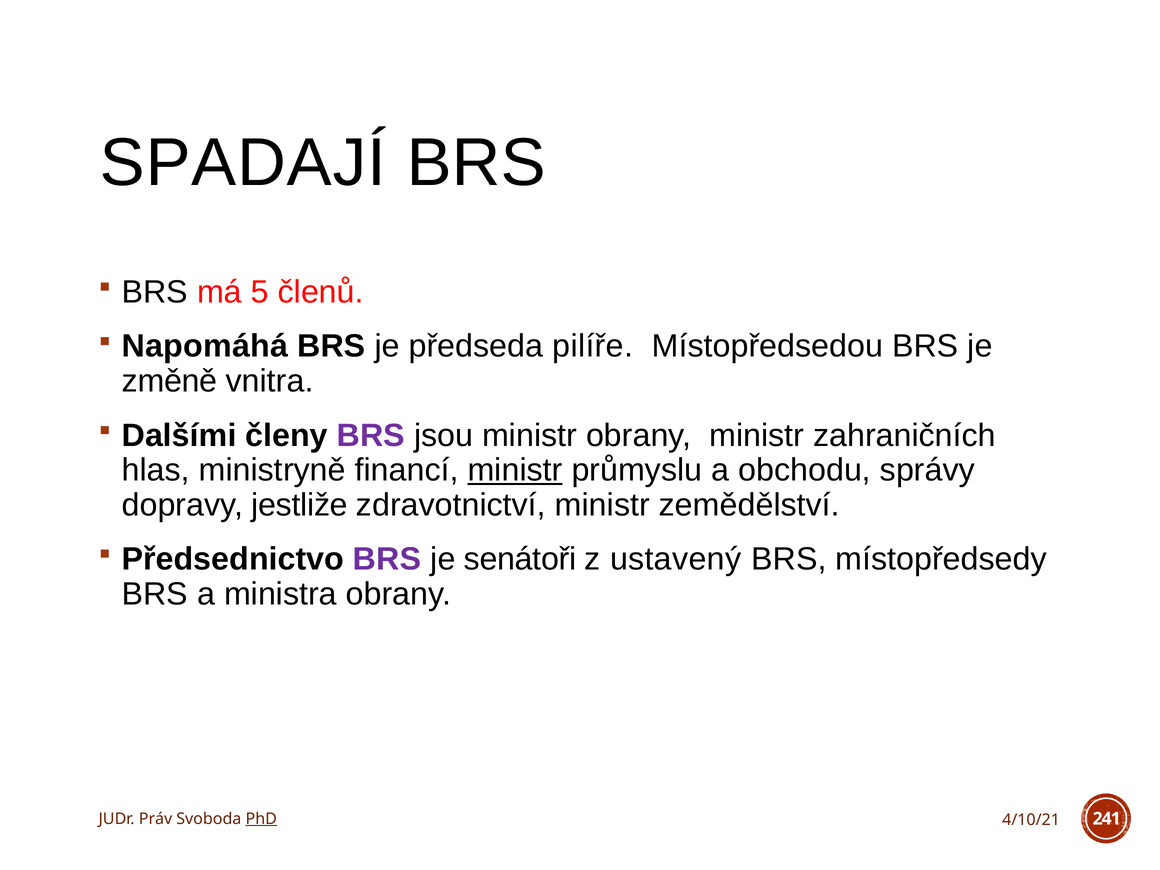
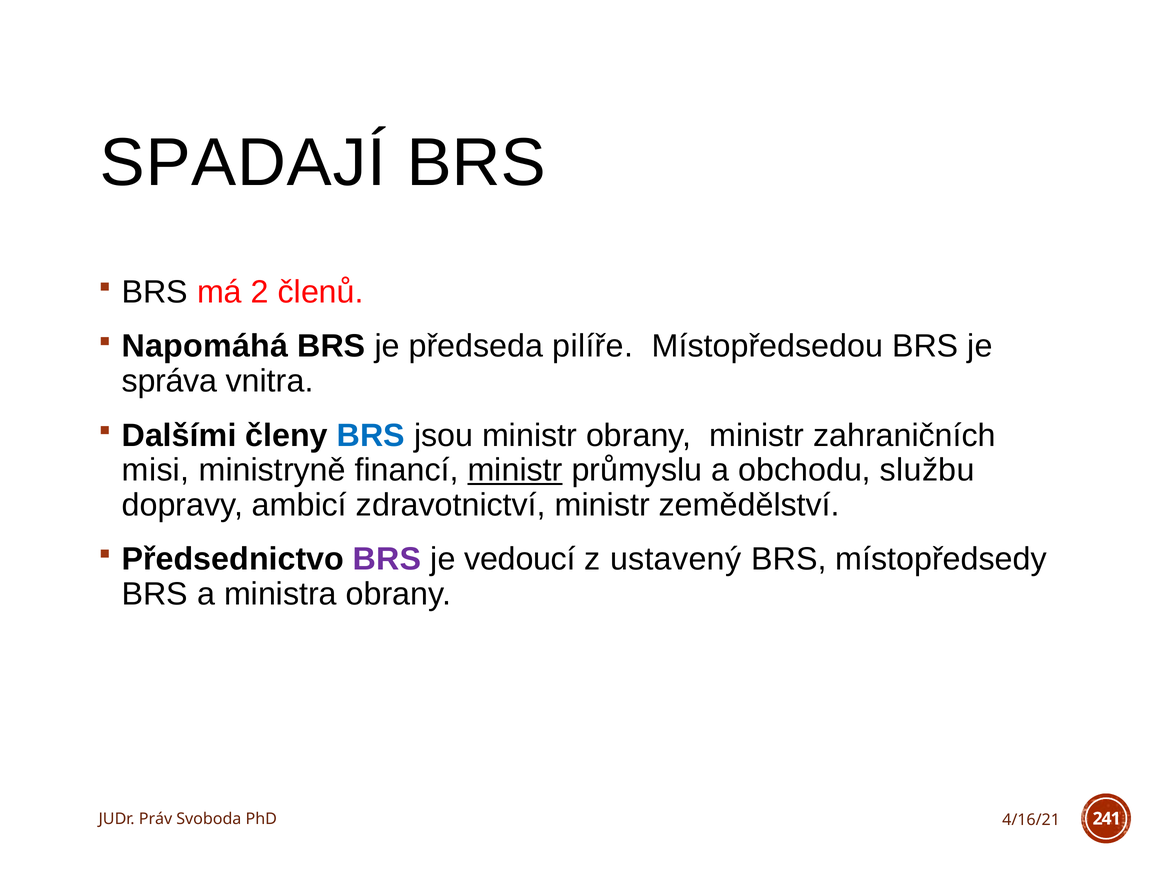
5: 5 -> 2 (260, 292)
změně: změně -> správa (169, 381)
BRS colour: purple -> blue (371, 435)
hlas: hlas -> misi (156, 470)
správy: správy -> službu (927, 470)
jestliže: jestliže -> ambicí (299, 505)
senátoři: senátoři -> vedoucí (520, 559)
PhD underline: present -> none (261, 819)
4/10/21: 4/10/21 -> 4/16/21 (1031, 820)
